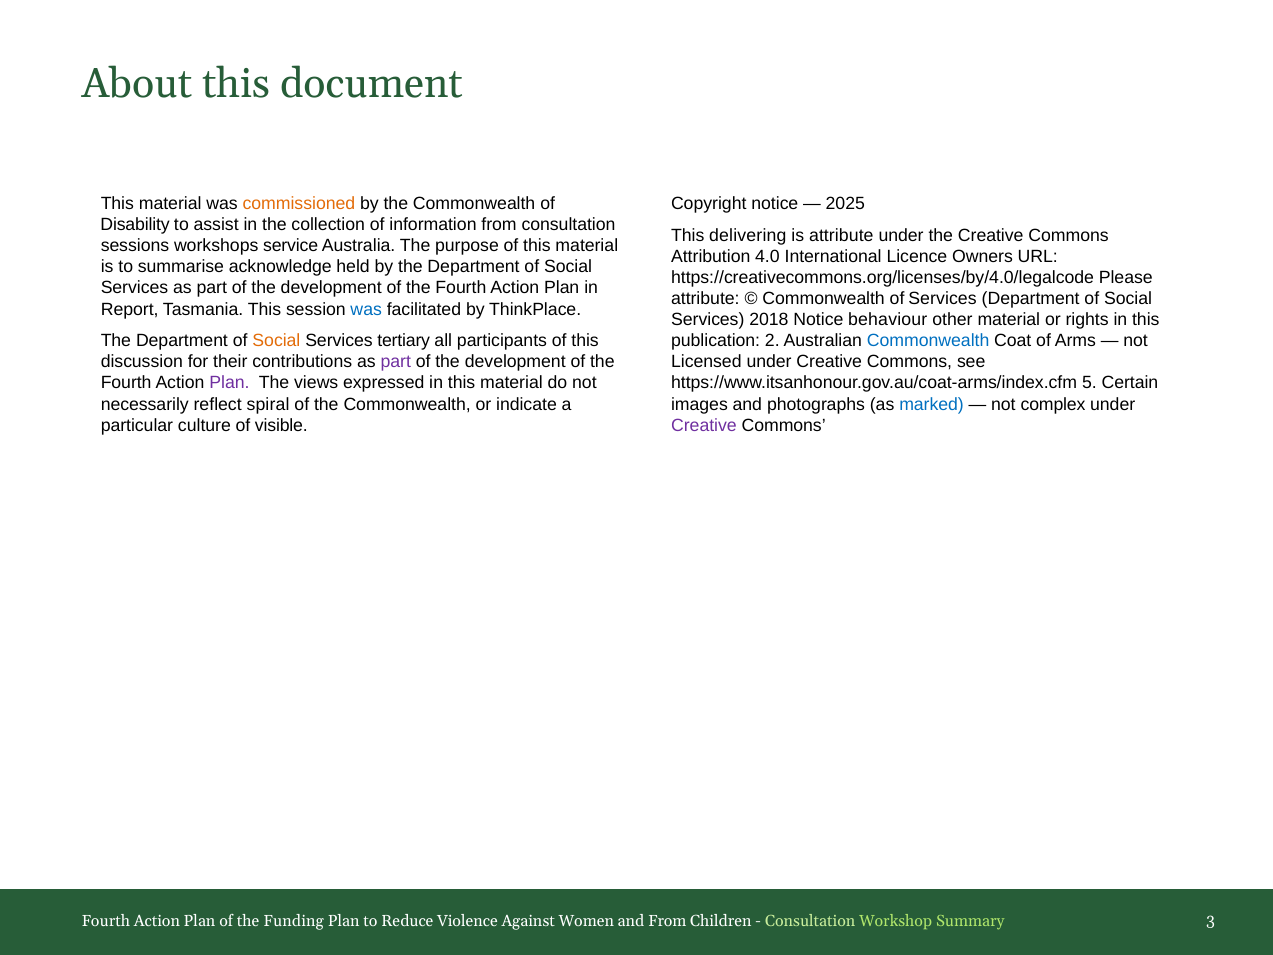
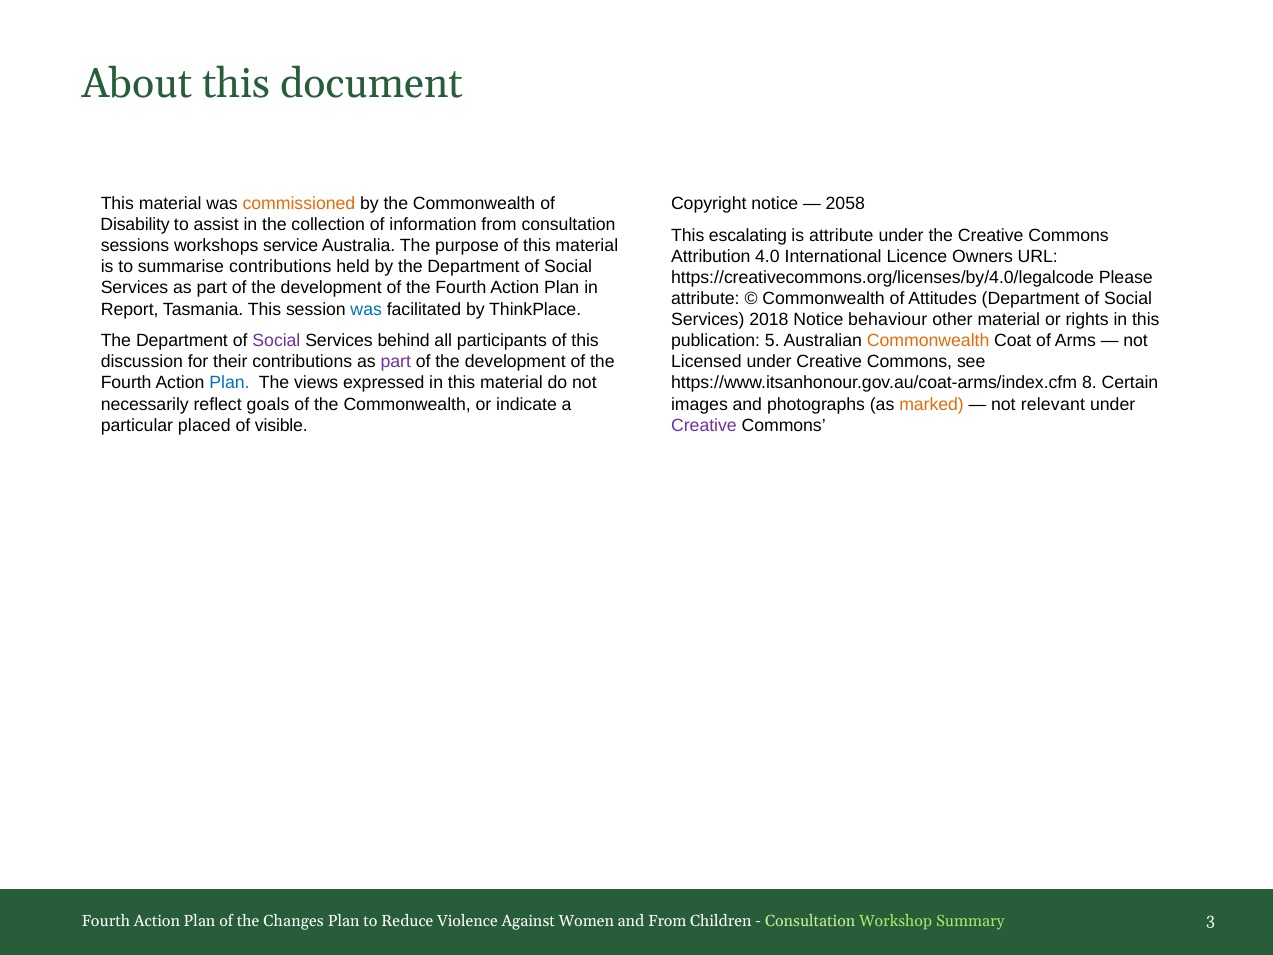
2025: 2025 -> 2058 (845, 204)
delivering: delivering -> escalating (748, 235)
summarise acknowledge: acknowledge -> contributions (280, 267)
of Services: Services -> Attitudes (943, 299)
Social colour: orange -> purple (276, 341)
tertiary: tertiary -> behind (404, 341)
2: 2 -> 5 (772, 341)
Commonwealth colour: blue -> orange (928, 341)
Plan colour: purple -> blue (229, 383)
5: 5 -> 8 (1089, 383)
spiral: spiral -> goals (268, 404)
marked colour: blue -> orange (932, 404)
complex: complex -> relevant (1053, 404)
culture: culture -> placed (204, 425)
Funding: Funding -> Changes (294, 921)
